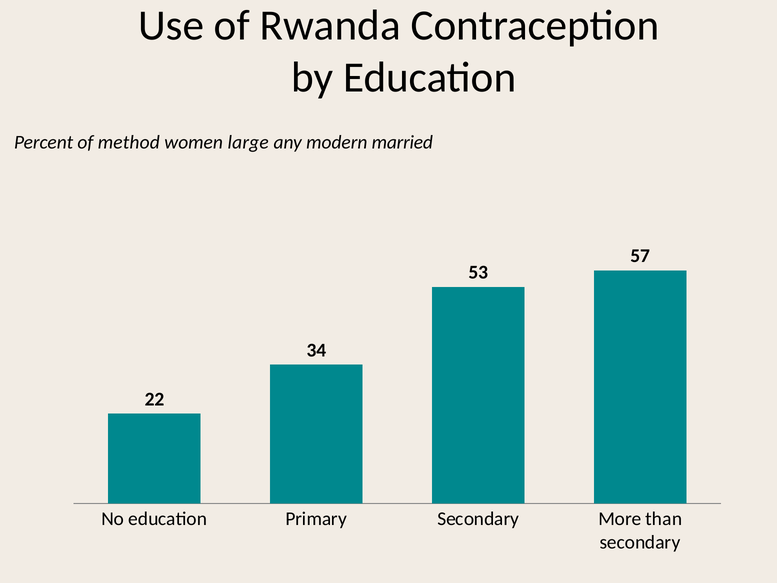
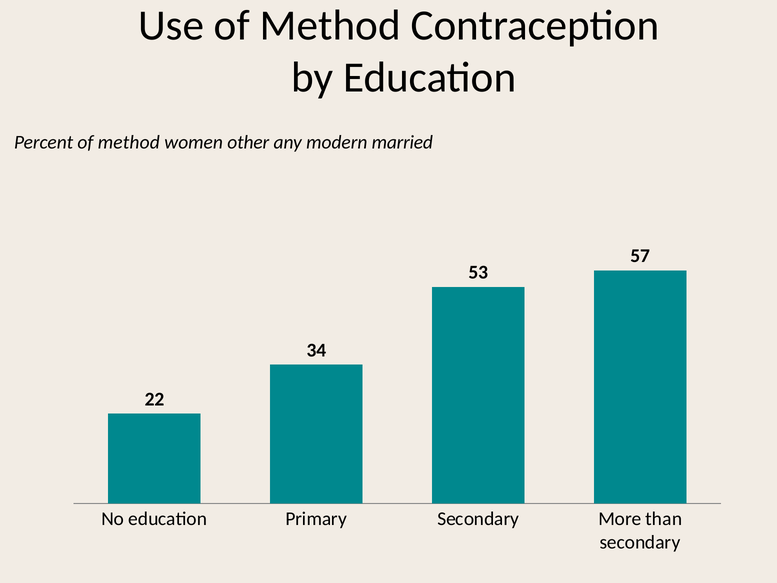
Use of Rwanda: Rwanda -> Method (330, 26)
large: large -> other (248, 142)
